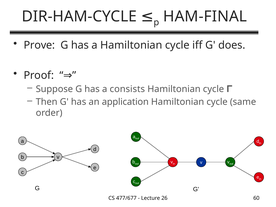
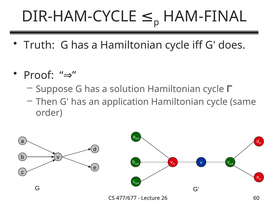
Prove: Prove -> Truth (39, 45)
consists: consists -> solution (127, 89)
